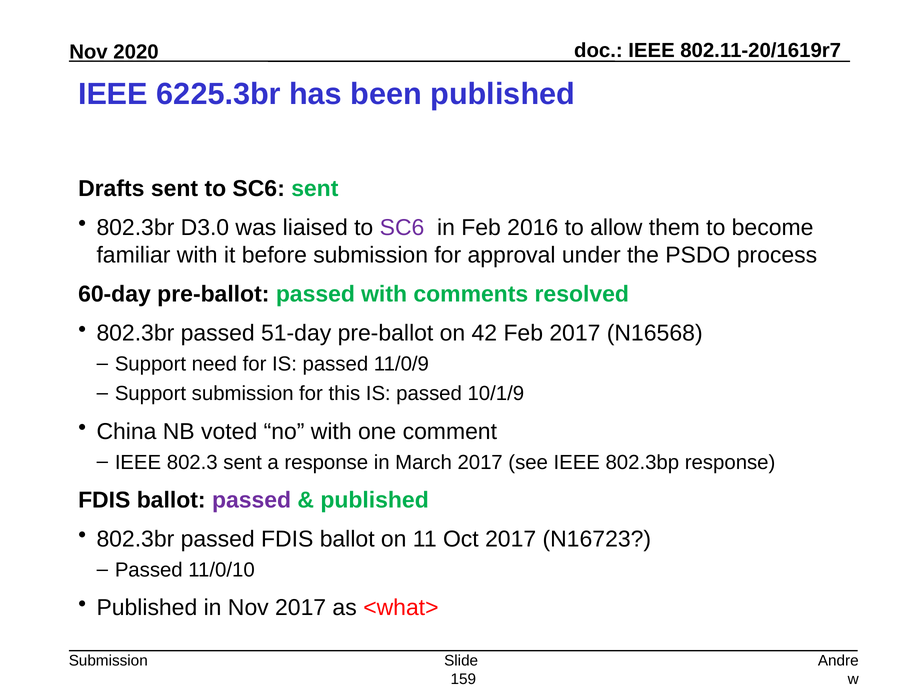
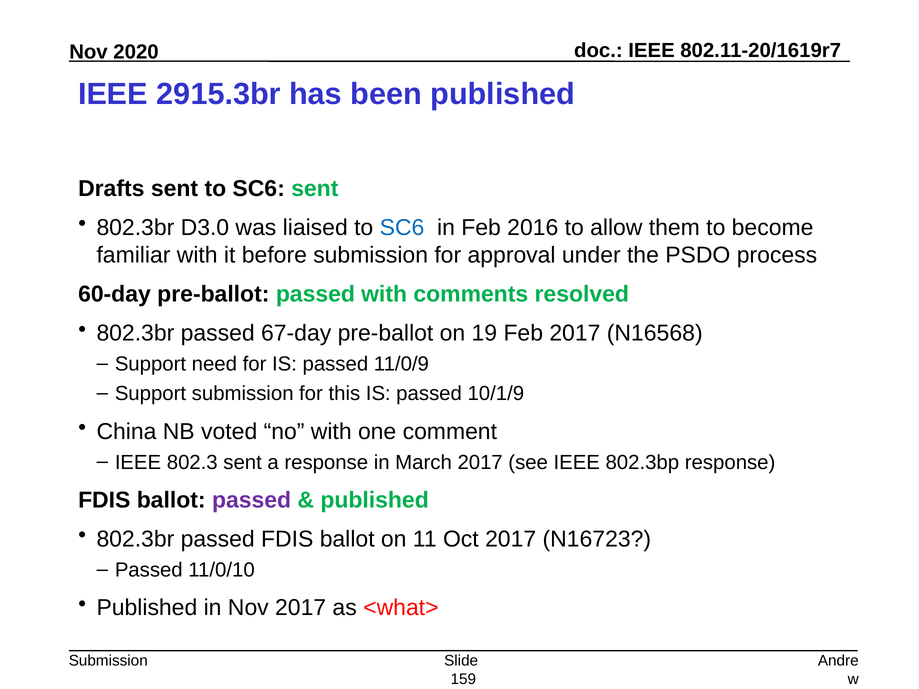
6225.3br: 6225.3br -> 2915.3br (219, 94)
SC6 colour: purple -> blue (402, 228)
51-day: 51-day -> 67-day (296, 333)
42: 42 -> 19 (484, 333)
